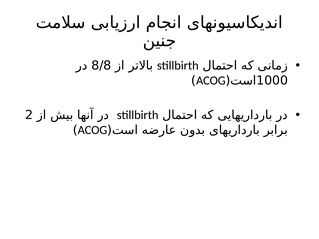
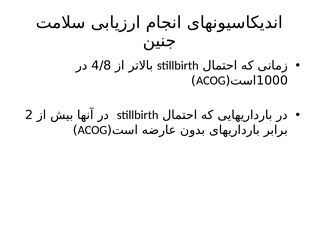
8/8: 8/8 -> 4/8 (101, 66)
